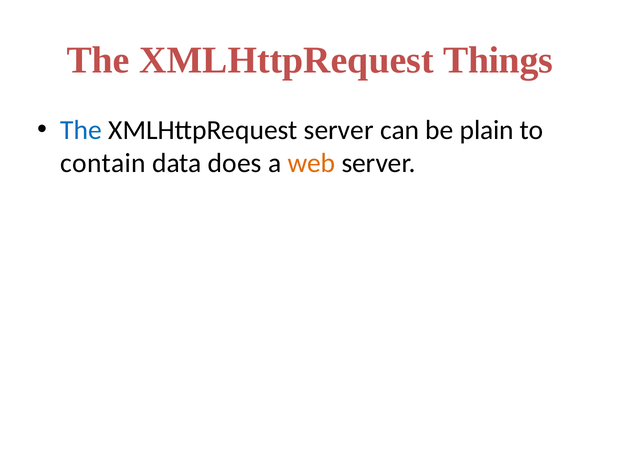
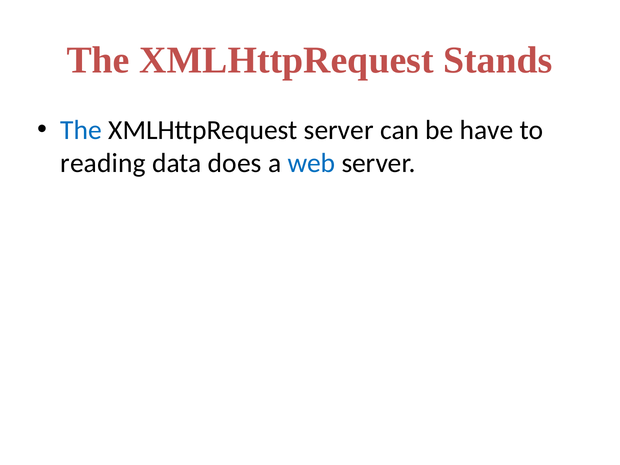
Things: Things -> Stands (498, 60)
plain: plain -> have (487, 130)
contain: contain -> reading (103, 163)
web colour: orange -> blue (311, 163)
